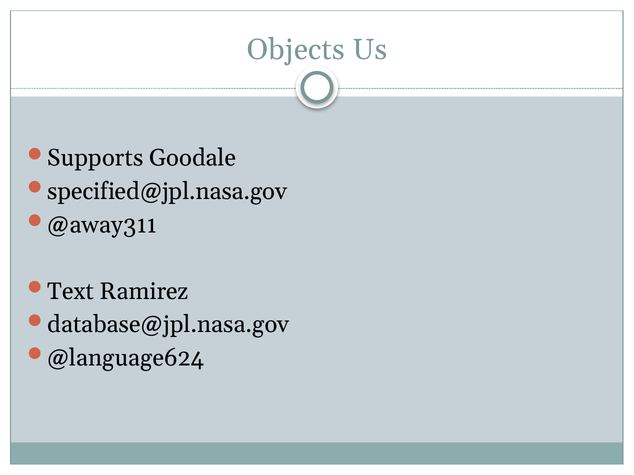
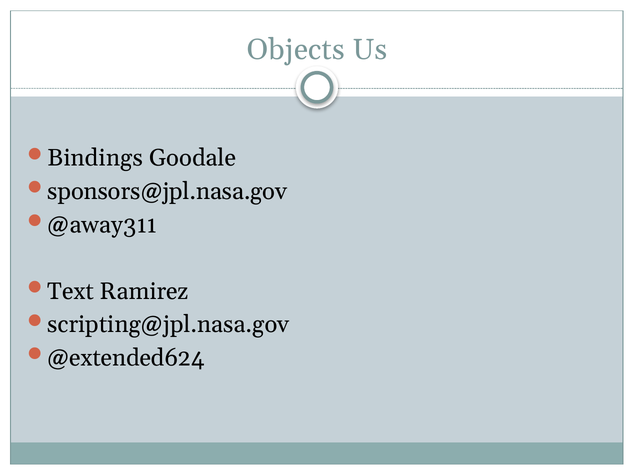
Supports: Supports -> Bindings (95, 158)
specified@jpl.nasa.gov: specified@jpl.nasa.gov -> sponsors@jpl.nasa.gov (167, 192)
database@jpl.nasa.gov: database@jpl.nasa.gov -> scripting@jpl.nasa.gov (168, 325)
@language624: @language624 -> @extended624 (126, 358)
